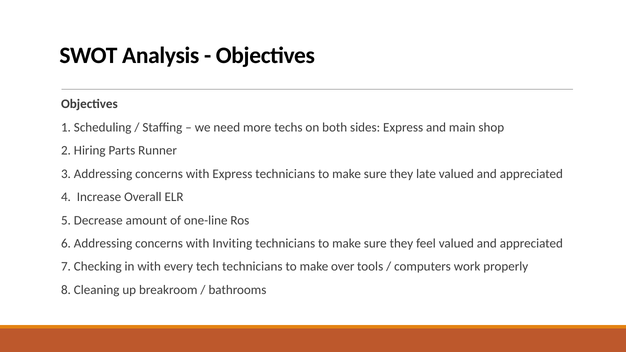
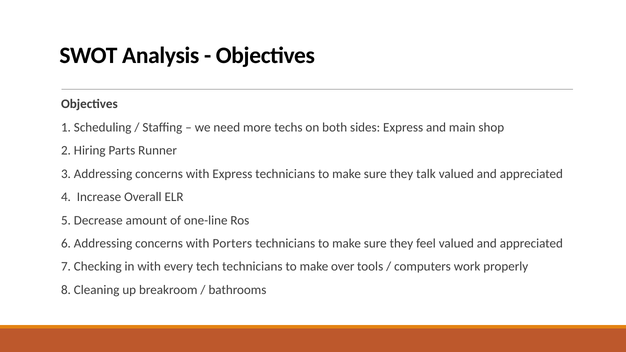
late: late -> talk (426, 174)
Inviting: Inviting -> Porters (232, 244)
